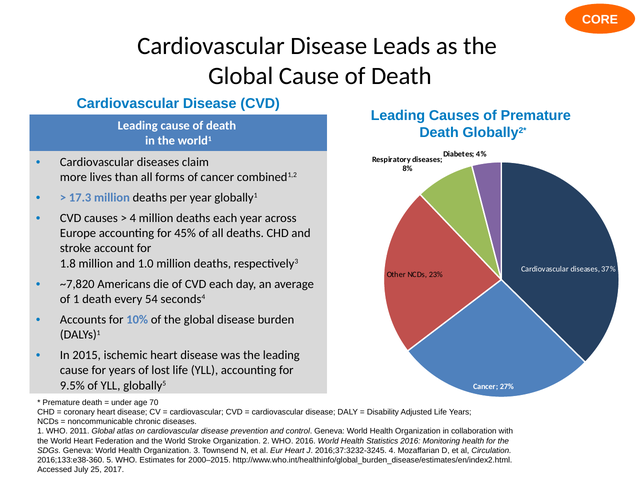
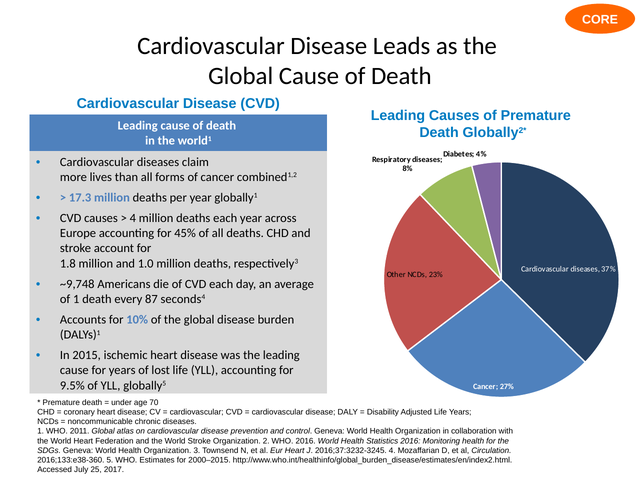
~7,820: ~7,820 -> ~9,748 (77, 284)
54: 54 -> 87 (151, 299)
